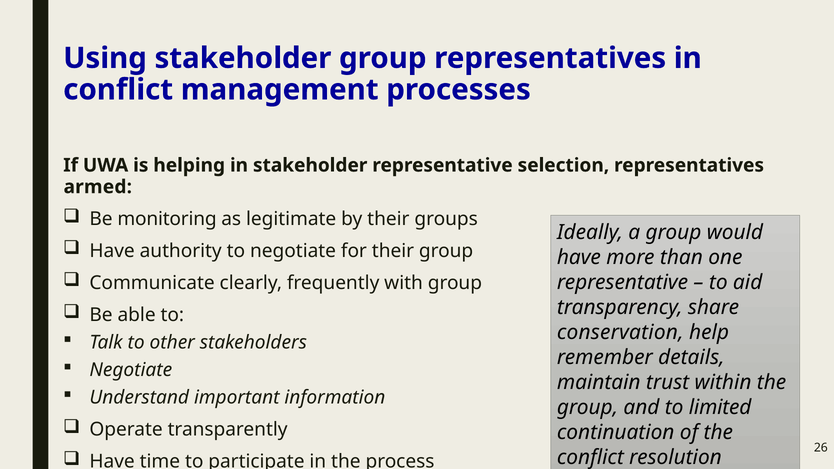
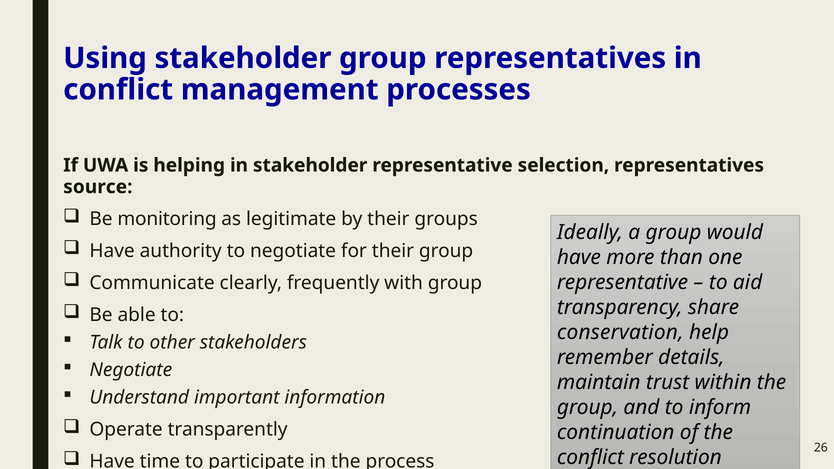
armed: armed -> source (98, 187)
limited: limited -> inform (720, 407)
